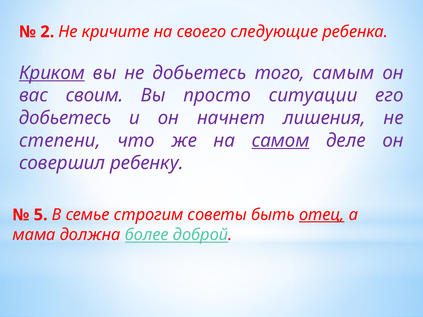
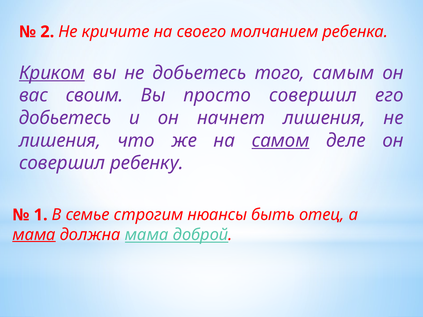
следующие: следующие -> молчанием (274, 32)
просто ситуации: ситуации -> совершил (313, 95)
степени: степени -> лишения (60, 141)
5: 5 -> 1 (41, 215)
советы: советы -> нюансы (217, 215)
отец underline: present -> none (322, 215)
мама underline: none -> present (34, 235)
должна более: более -> мама (147, 235)
